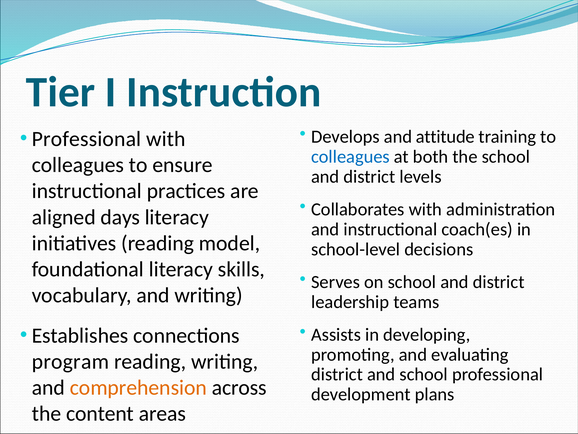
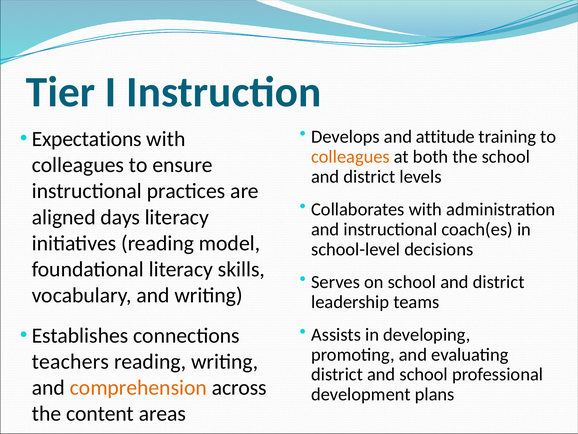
Professional: Professional -> Expectations (87, 139)
colleagues colour: blue -> orange (350, 157)
program: program -> teachers (70, 361)
